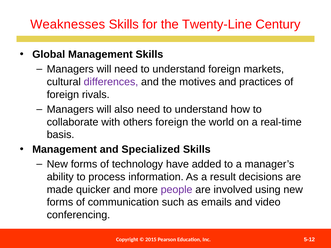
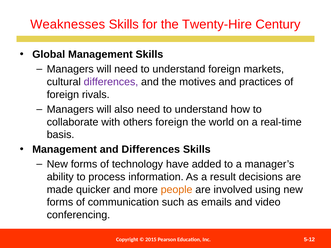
Twenty-Line: Twenty-Line -> Twenty-Hire (217, 24)
and Specialized: Specialized -> Differences (151, 150)
people colour: purple -> orange (177, 190)
